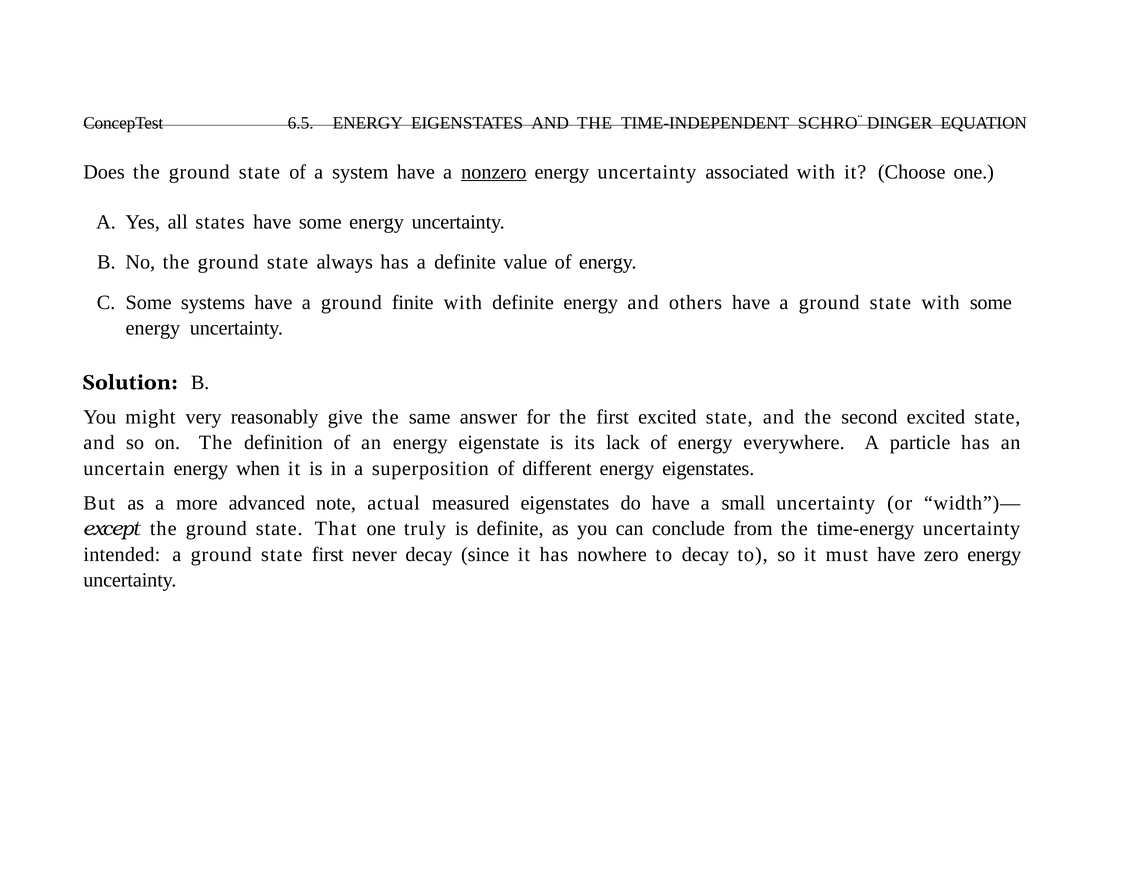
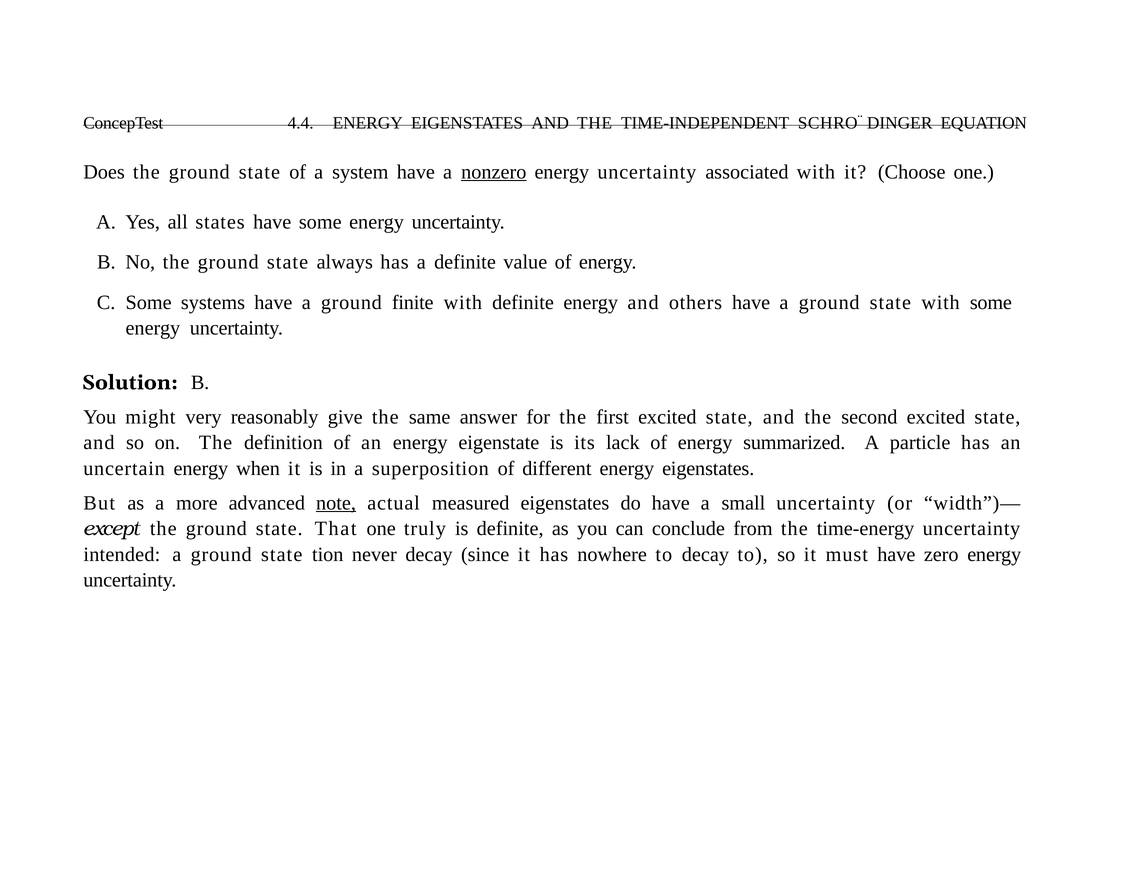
6.5: 6.5 -> 4.4 (301, 123)
everywhere: everywhere -> summarized (794, 443)
note underline: none -> present (336, 503)
state first: first -> tion (328, 554)
